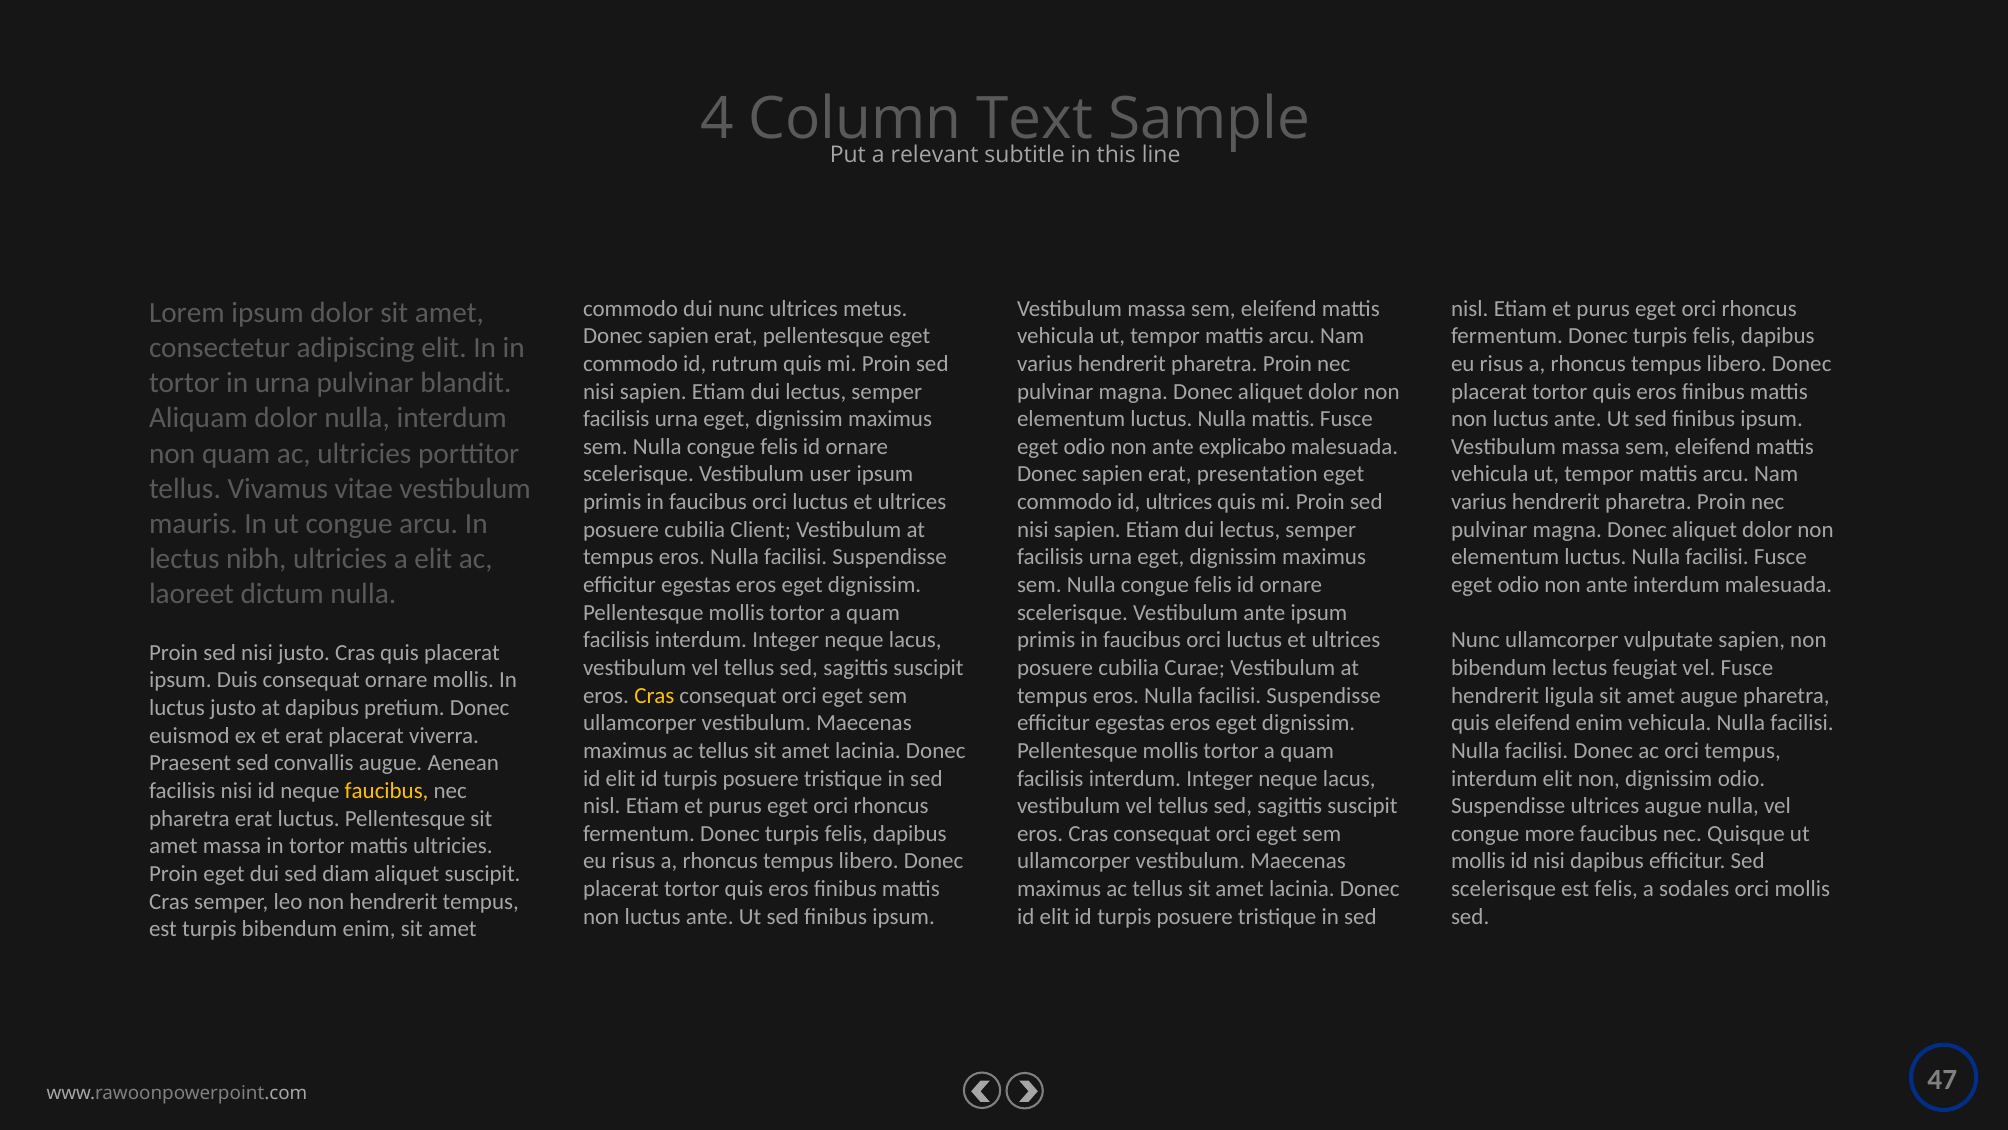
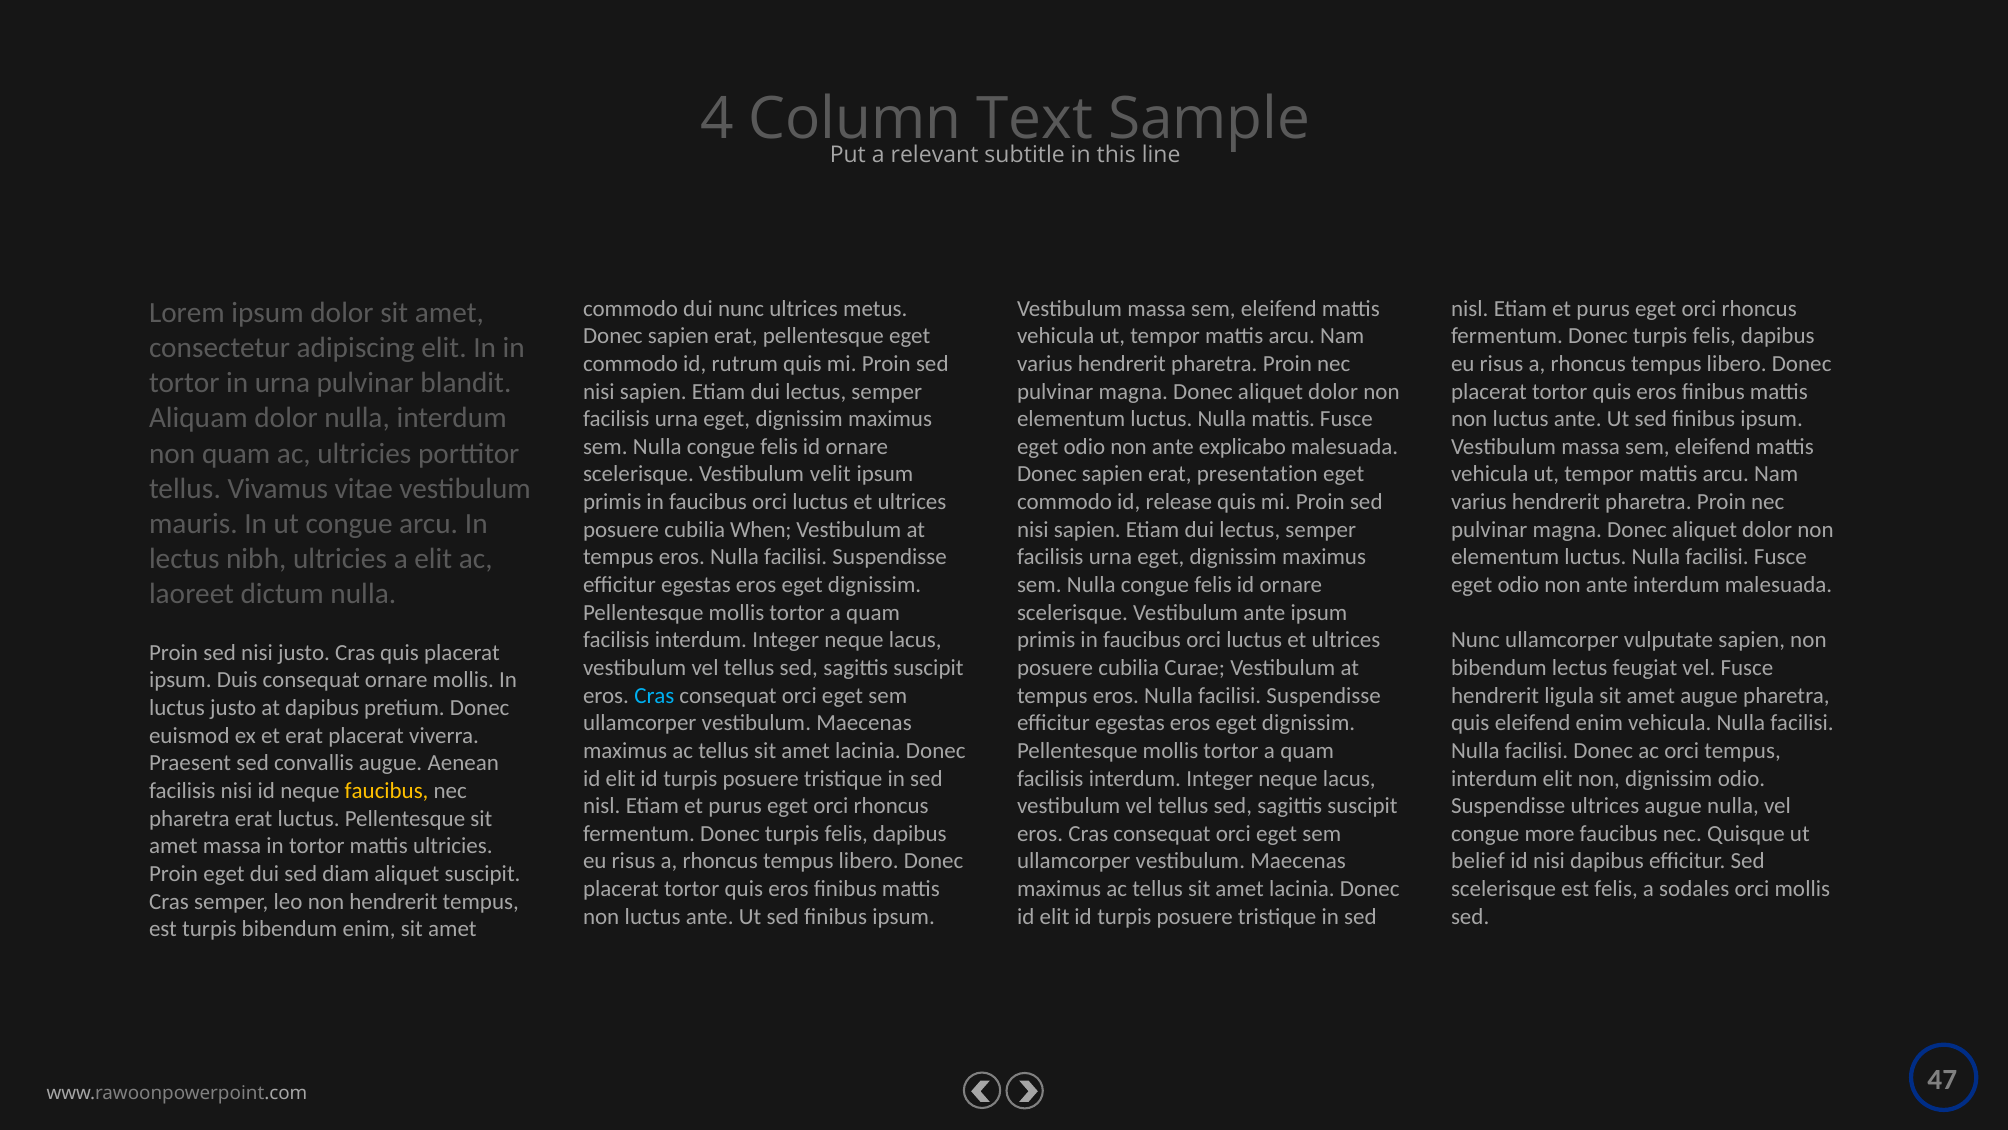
user: user -> velit (830, 474)
id ultrices: ultrices -> release (1179, 502)
Client: Client -> When (761, 529)
Cras colour: yellow -> light blue (654, 695)
mollis: mollis -> belief (1478, 861)
